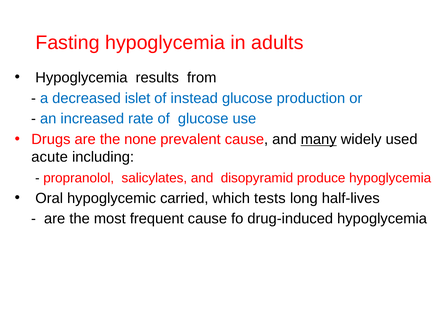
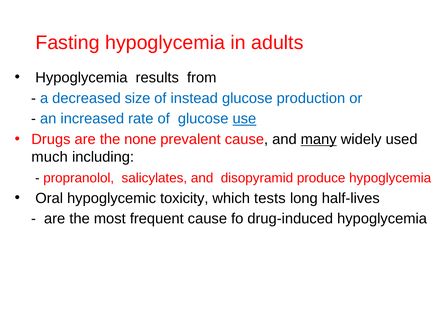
islet: islet -> size (138, 98)
use underline: none -> present (244, 119)
acute: acute -> much (50, 157)
carried: carried -> toxicity (184, 198)
